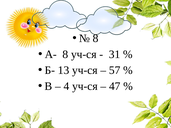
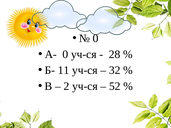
8: 8 -> 0 (96, 38)
А- 8: 8 -> 0 (65, 54)
31: 31 -> 28 (115, 54)
13: 13 -> 11 (64, 70)
57: 57 -> 32 (115, 70)
4: 4 -> 2 (66, 86)
47: 47 -> 52 (115, 86)
